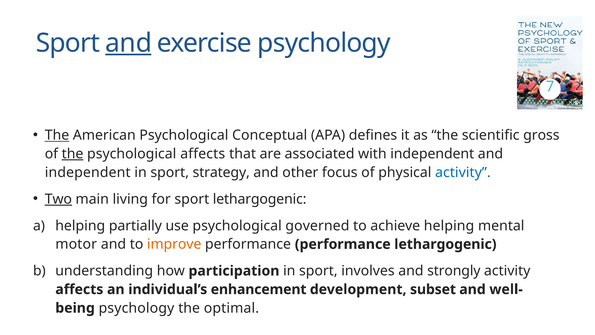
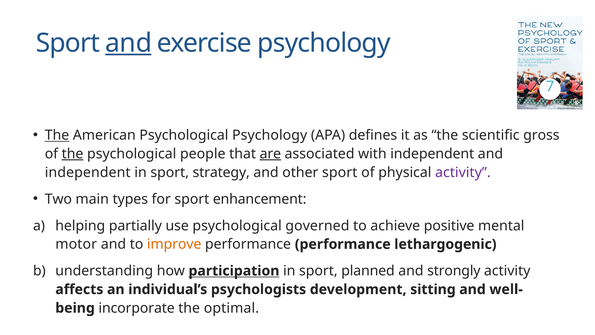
Psychological Conceptual: Conceptual -> Psychology (270, 135)
psychological affects: affects -> people (203, 154)
are underline: none -> present (270, 154)
other focus: focus -> sport (340, 172)
activity colour: blue -> purple (463, 172)
Two underline: present -> none (58, 199)
living: living -> types (130, 199)
sport lethargogenic: lethargogenic -> enhancement (260, 199)
achieve helping: helping -> positive (449, 225)
participation underline: none -> present (234, 271)
involves: involves -> planned (368, 271)
enhancement: enhancement -> psychologists (259, 289)
subset: subset -> sitting (433, 289)
psychology: psychology -> incorporate (137, 308)
